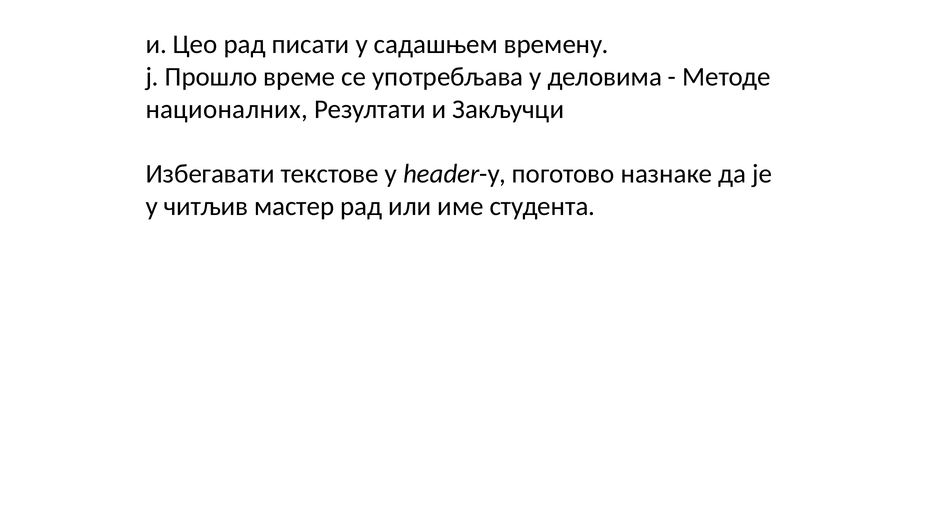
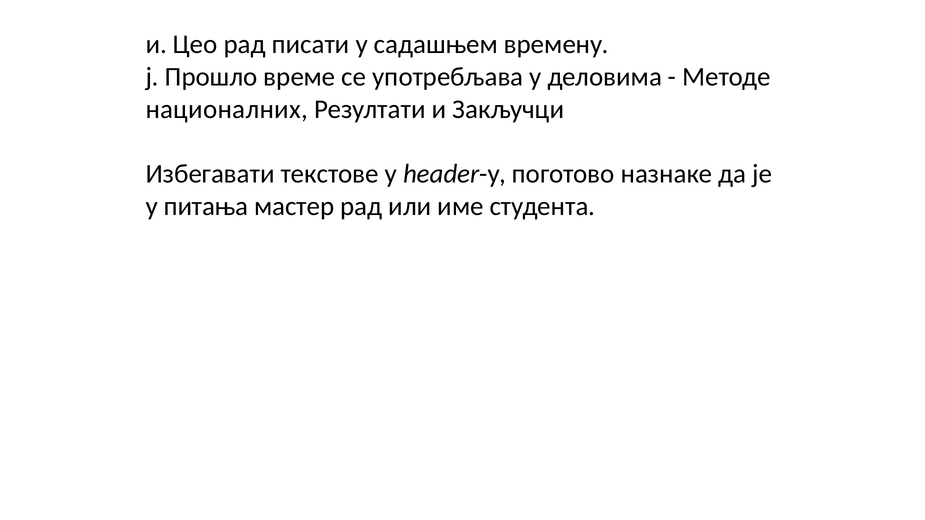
читљив: читљив -> питања (206, 207)
